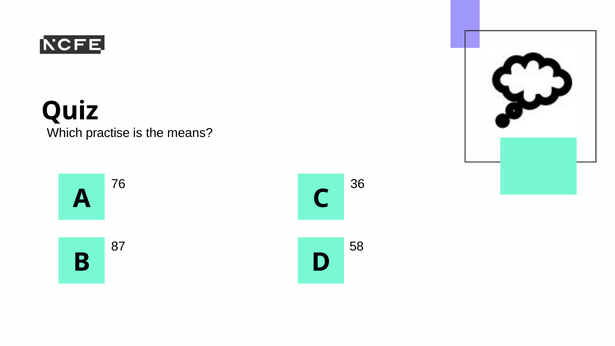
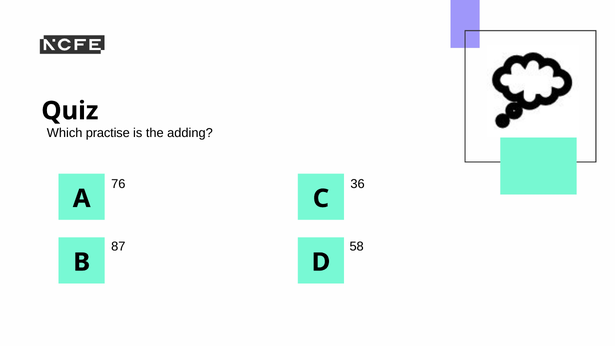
means: means -> adding (190, 133)
